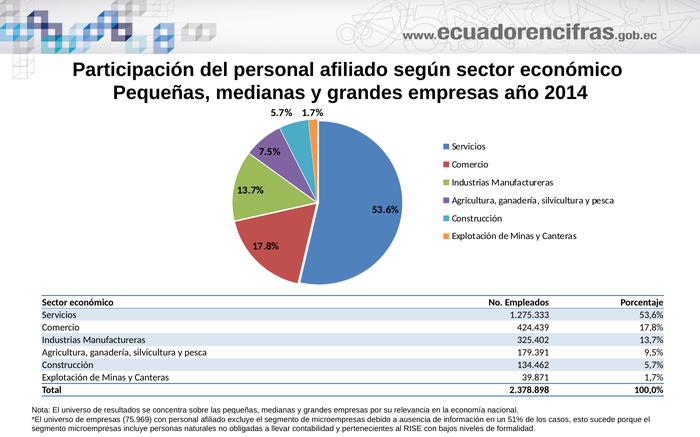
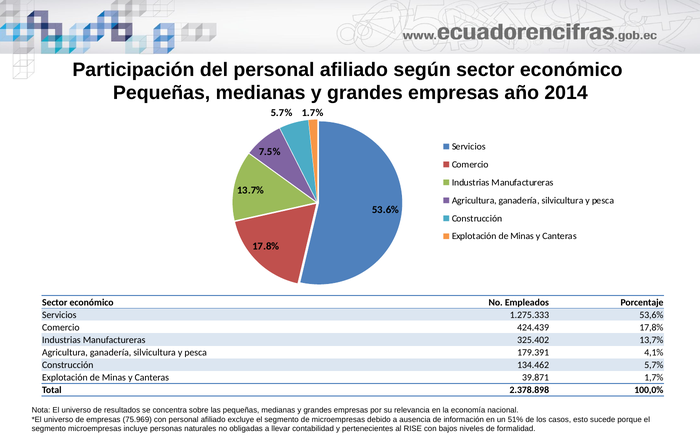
9,5%: 9,5% -> 4,1% (654, 353)
